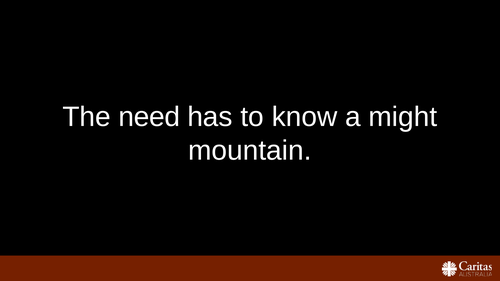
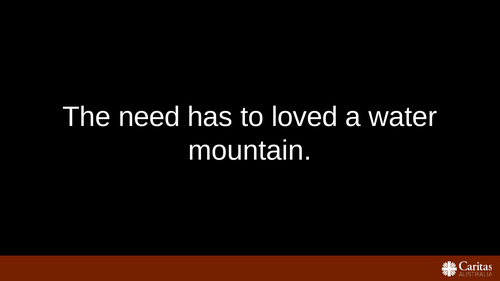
know: know -> loved (305, 117)
might: might -> water (403, 117)
